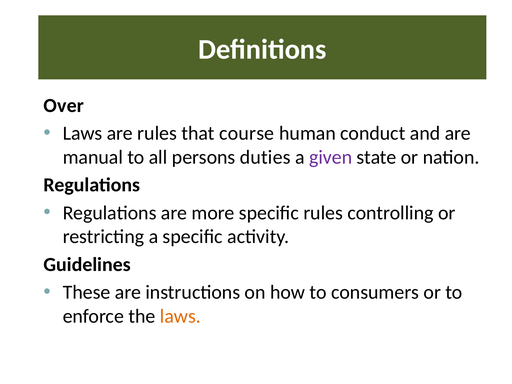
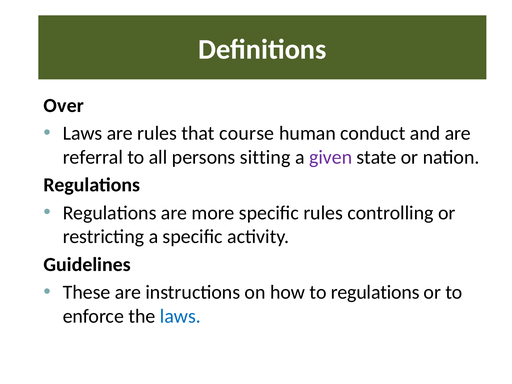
manual: manual -> referral (93, 157)
duties: duties -> sitting (265, 157)
to consumers: consumers -> regulations (375, 292)
laws colour: orange -> blue (180, 316)
